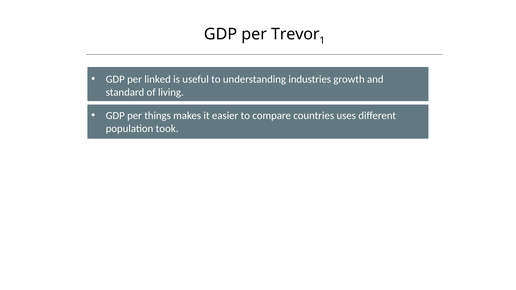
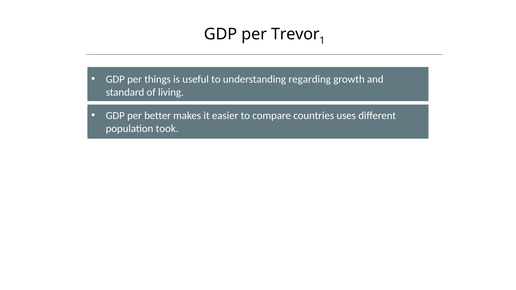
linked: linked -> things (158, 79)
industries: industries -> regarding (310, 79)
things: things -> better (158, 116)
